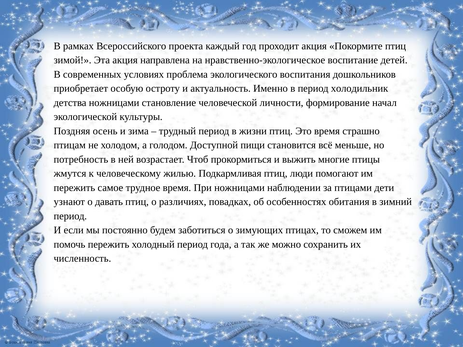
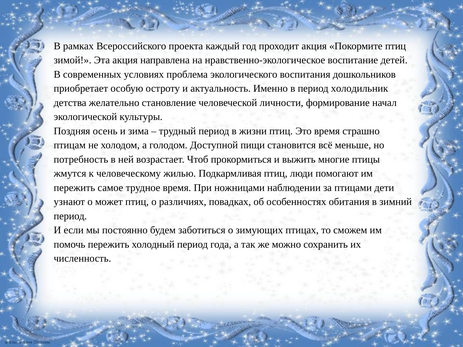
детства ножницами: ножницами -> желательно (114, 103)
давать: давать -> может (109, 202)
